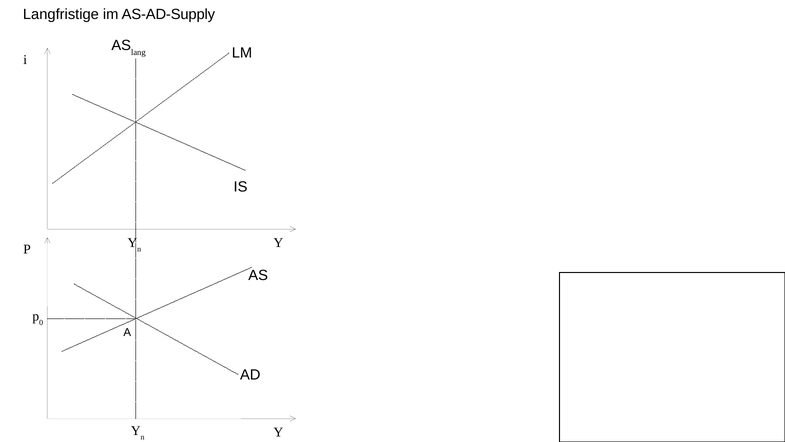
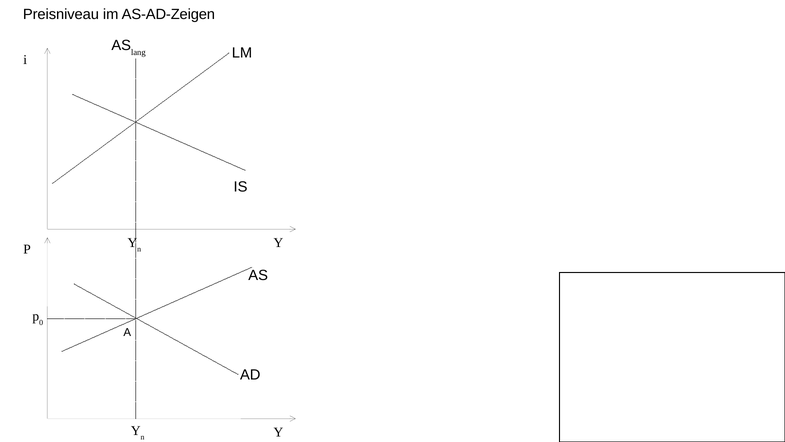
Langfristige: Langfristige -> Preisniveau (61, 14)
AS-AD-Supply: AS-AD-Supply -> AS-AD-Zeigen (168, 14)
